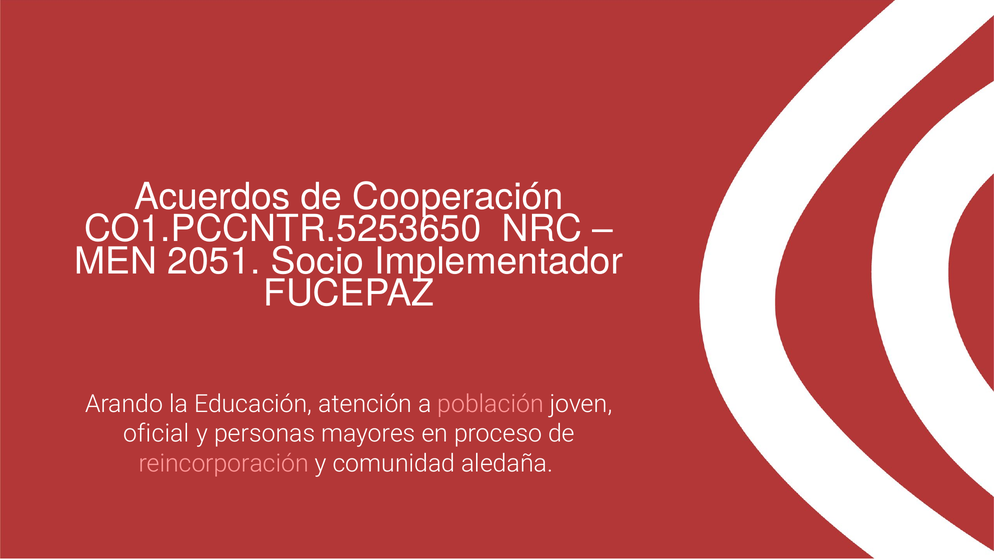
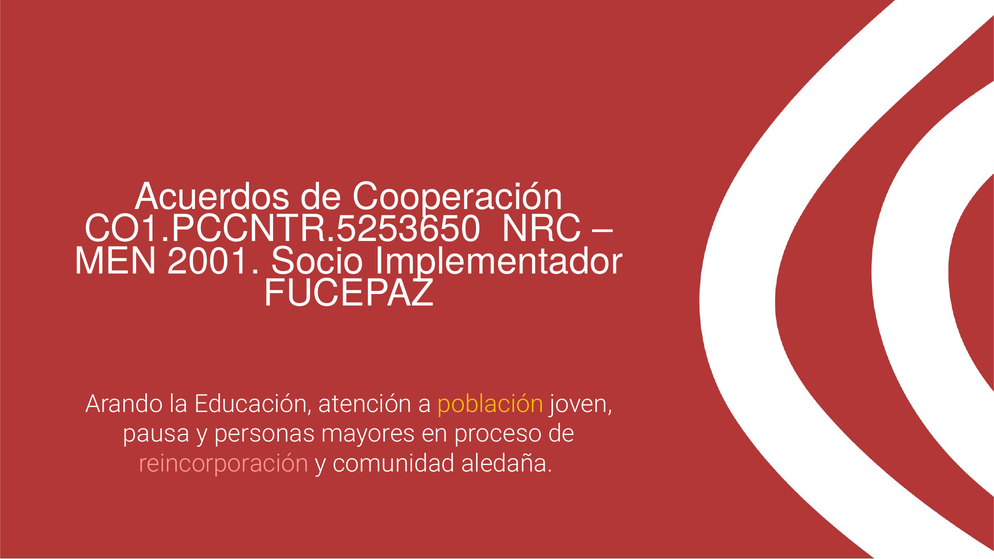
2051: 2051 -> 2001 (214, 261)
población colour: pink -> yellow (491, 404)
oficial: oficial -> pausa (156, 434)
